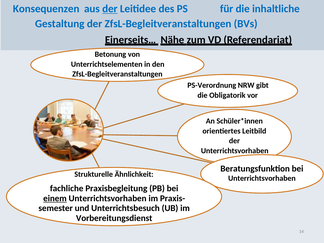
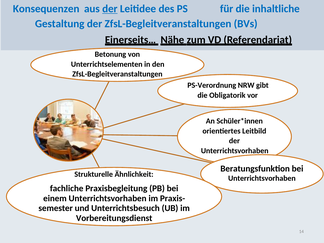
einem underline: present -> none (55, 198)
